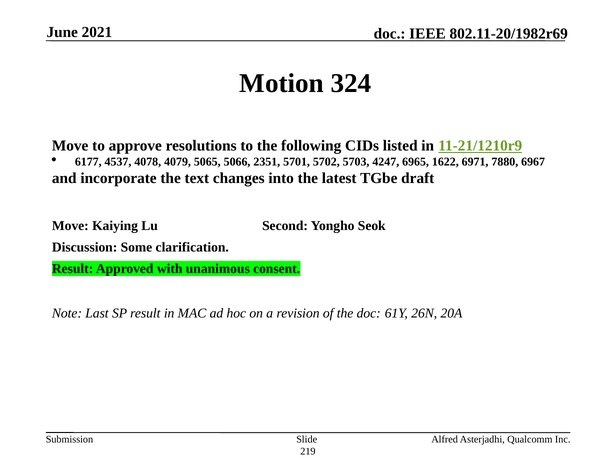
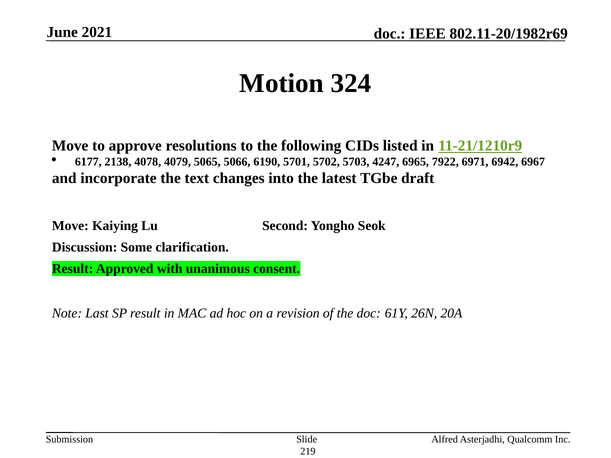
4537: 4537 -> 2138 (118, 162)
2351: 2351 -> 6190 (267, 162)
1622: 1622 -> 7922 (445, 162)
7880: 7880 -> 6942 (505, 162)
